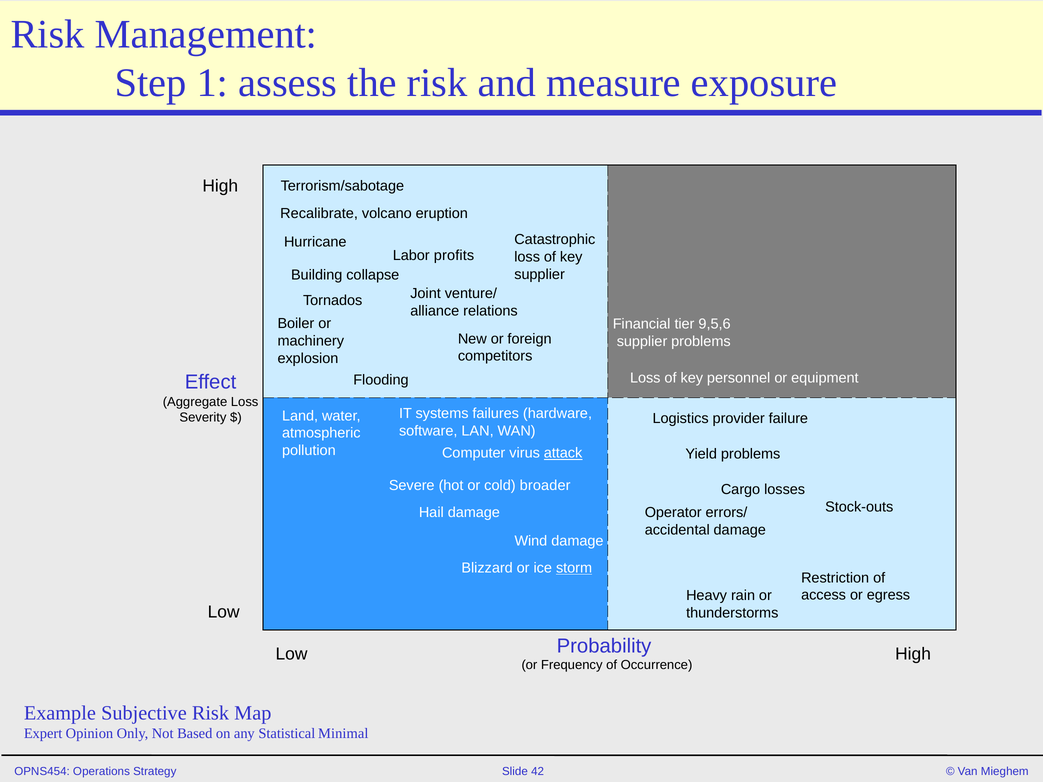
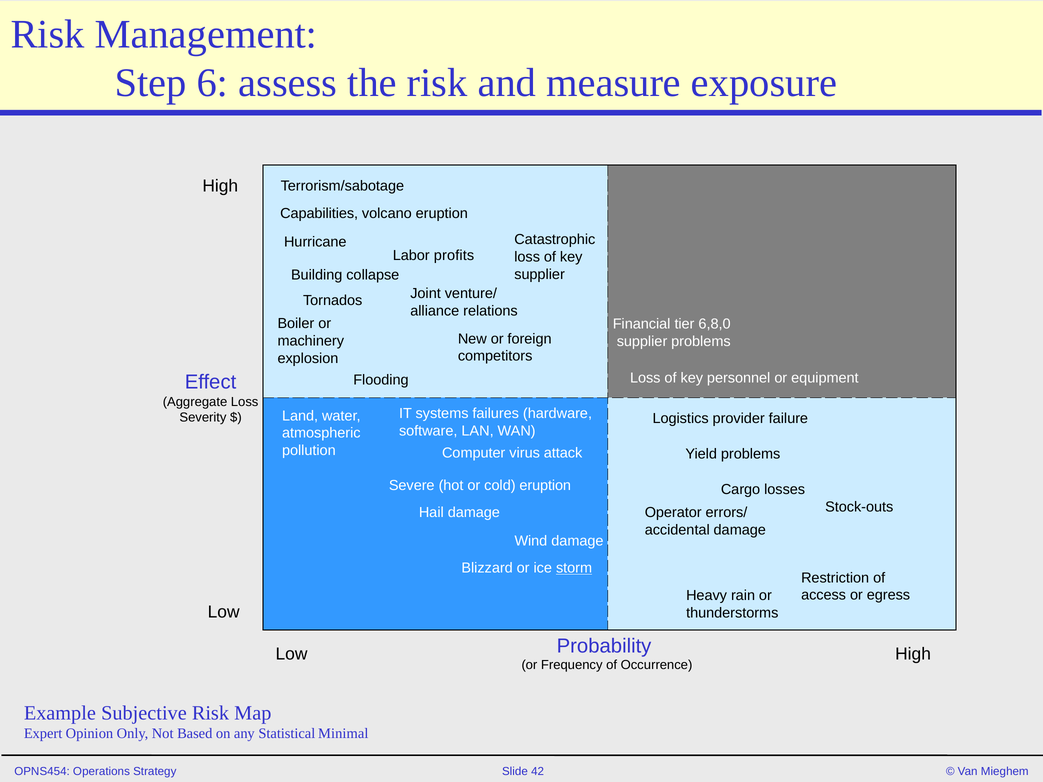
1: 1 -> 6 (212, 83)
Recalibrate: Recalibrate -> Capabilities (319, 214)
9,5,6: 9,5,6 -> 6,8,0 (715, 324)
attack underline: present -> none (563, 453)
cold broader: broader -> eruption (545, 486)
